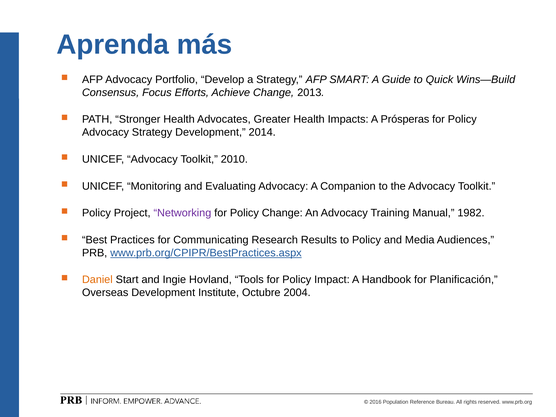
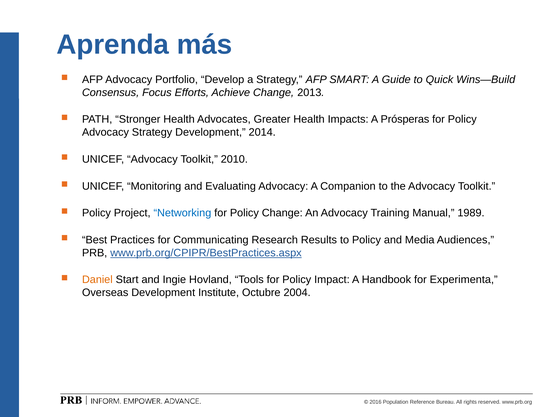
Networking colour: purple -> blue (182, 213)
1982: 1982 -> 1989 (471, 213)
Planificación: Planificación -> Experimenta (464, 280)
